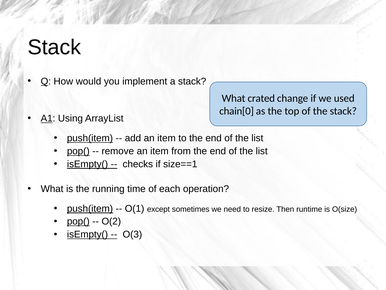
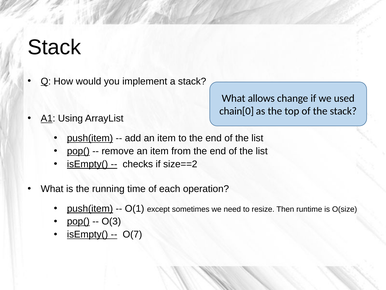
crated: crated -> allows (261, 98)
size==1: size==1 -> size==2 (180, 164)
O(2: O(2 -> O(3 (111, 221)
O(3: O(3 -> O(7 (132, 234)
